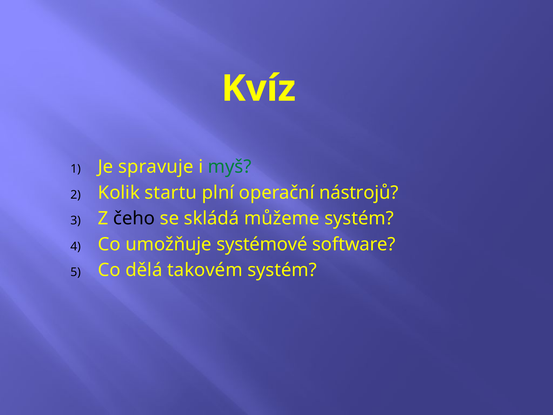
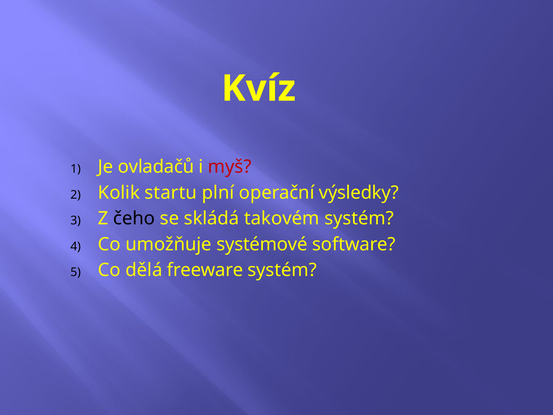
spravuje: spravuje -> ovladačů (156, 167)
myš colour: green -> red (230, 167)
nástrojů: nástrojů -> výsledky (359, 193)
můžeme: můžeme -> takovém (282, 218)
takovém: takovém -> freeware (205, 270)
